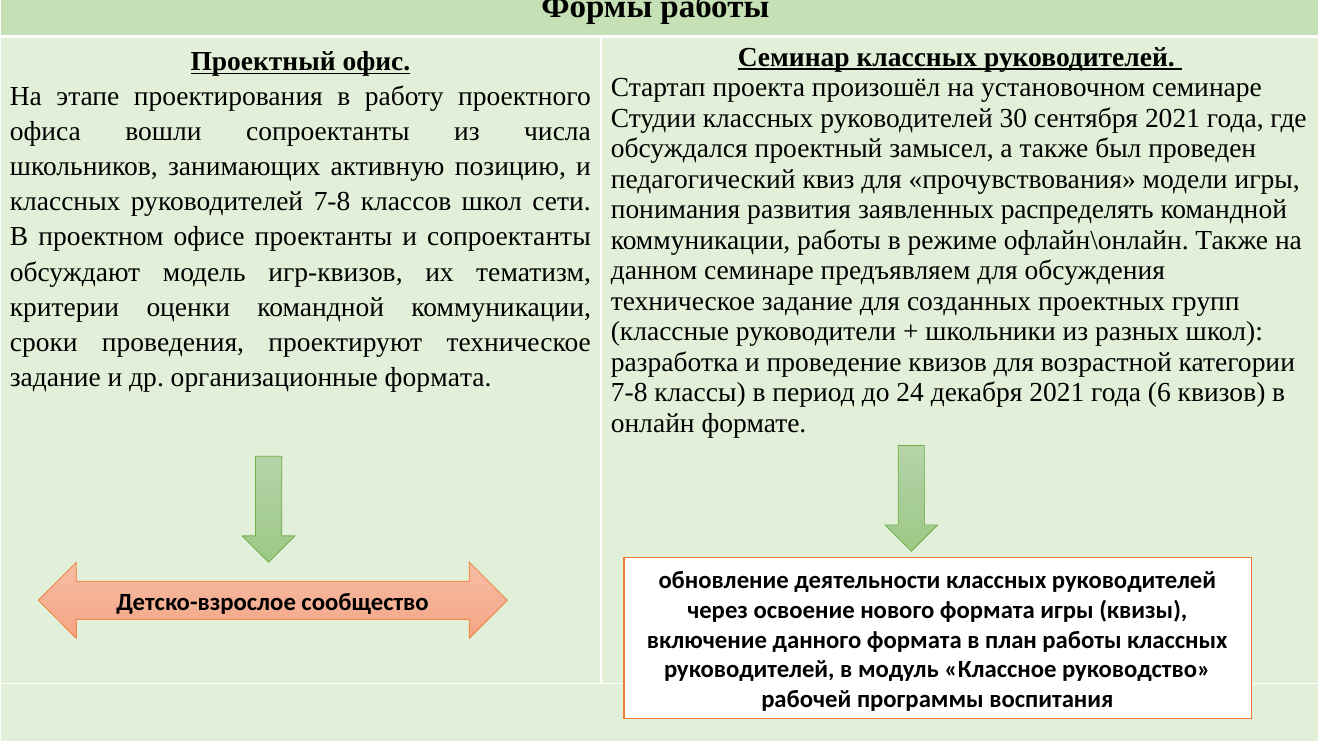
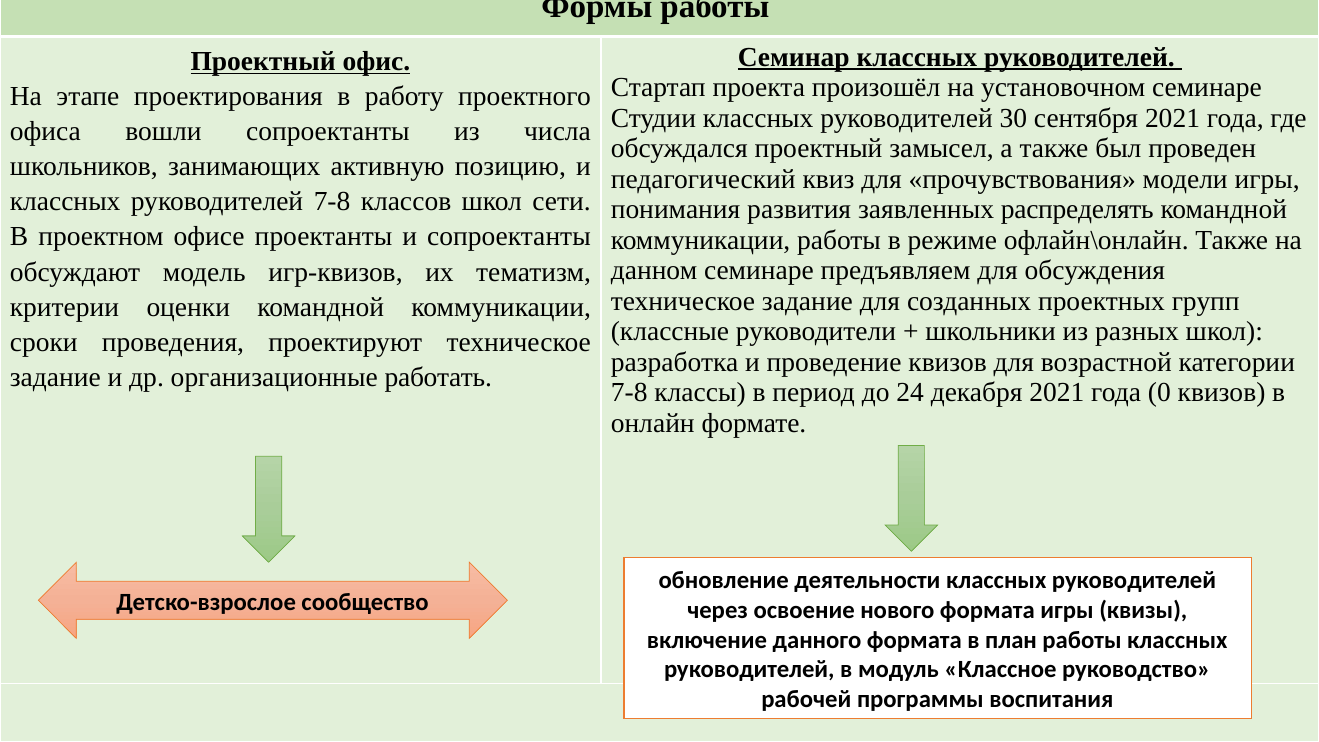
организационные формата: формата -> работать (438, 377)
6: 6 -> 0 (1159, 393)
